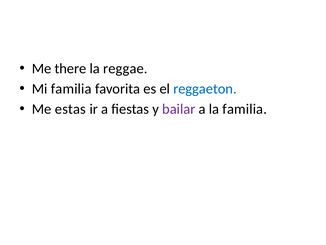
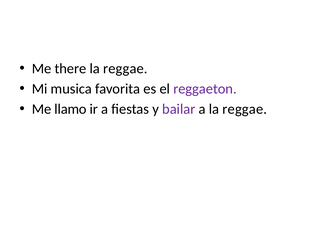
Mi familia: familia -> musica (71, 89)
reggaeton colour: blue -> purple (205, 89)
estas: estas -> llamo (71, 109)
a la familia: familia -> reggae (245, 109)
